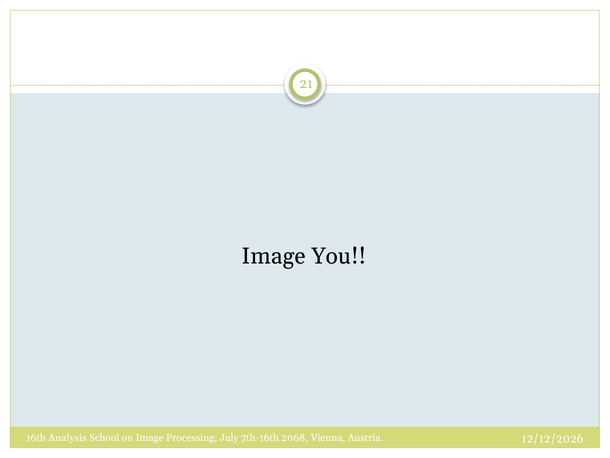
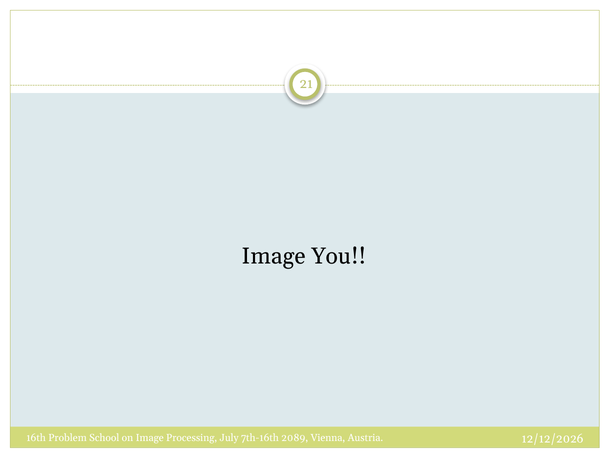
Analysis: Analysis -> Problem (67, 437)
2068: 2068 -> 2089 (295, 437)
